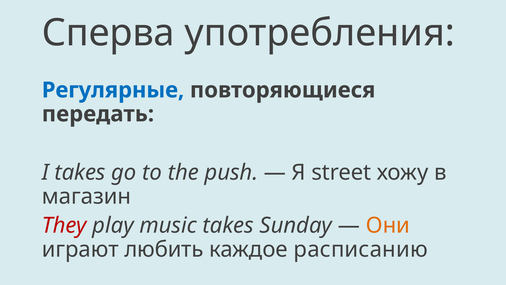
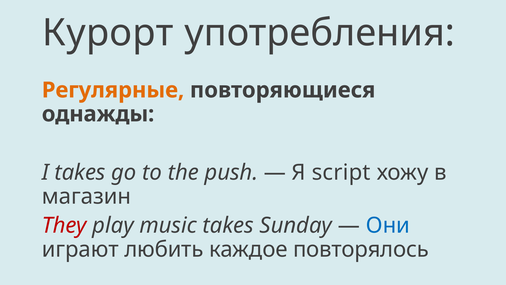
Сперва: Сперва -> Курорт (108, 33)
Регулярные colour: blue -> orange (113, 90)
передать: передать -> однажды (98, 114)
street: street -> script (341, 172)
Они colour: orange -> blue (388, 225)
расписанию: расписанию -> повторялось (361, 249)
